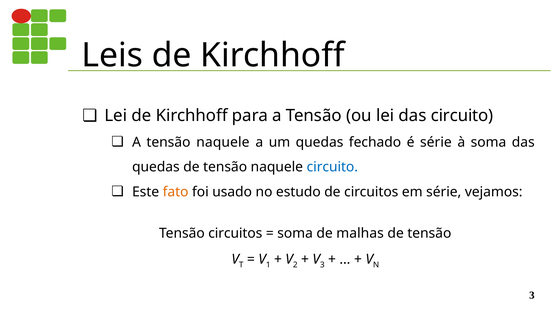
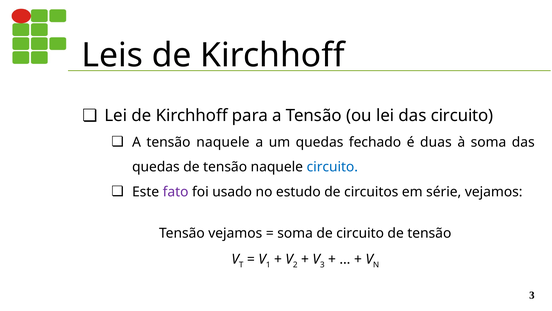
é série: série -> duas (436, 142)
fato colour: orange -> purple (176, 192)
Tensão circuitos: circuitos -> vejamos (235, 233)
de malhas: malhas -> circuito (360, 233)
